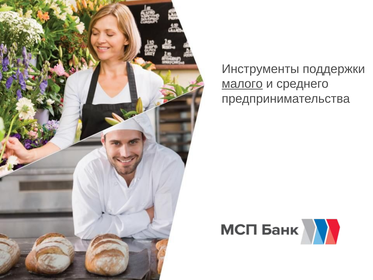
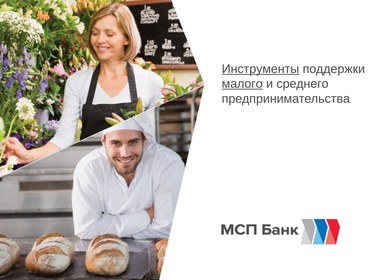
Инструменты underline: none -> present (260, 69)
